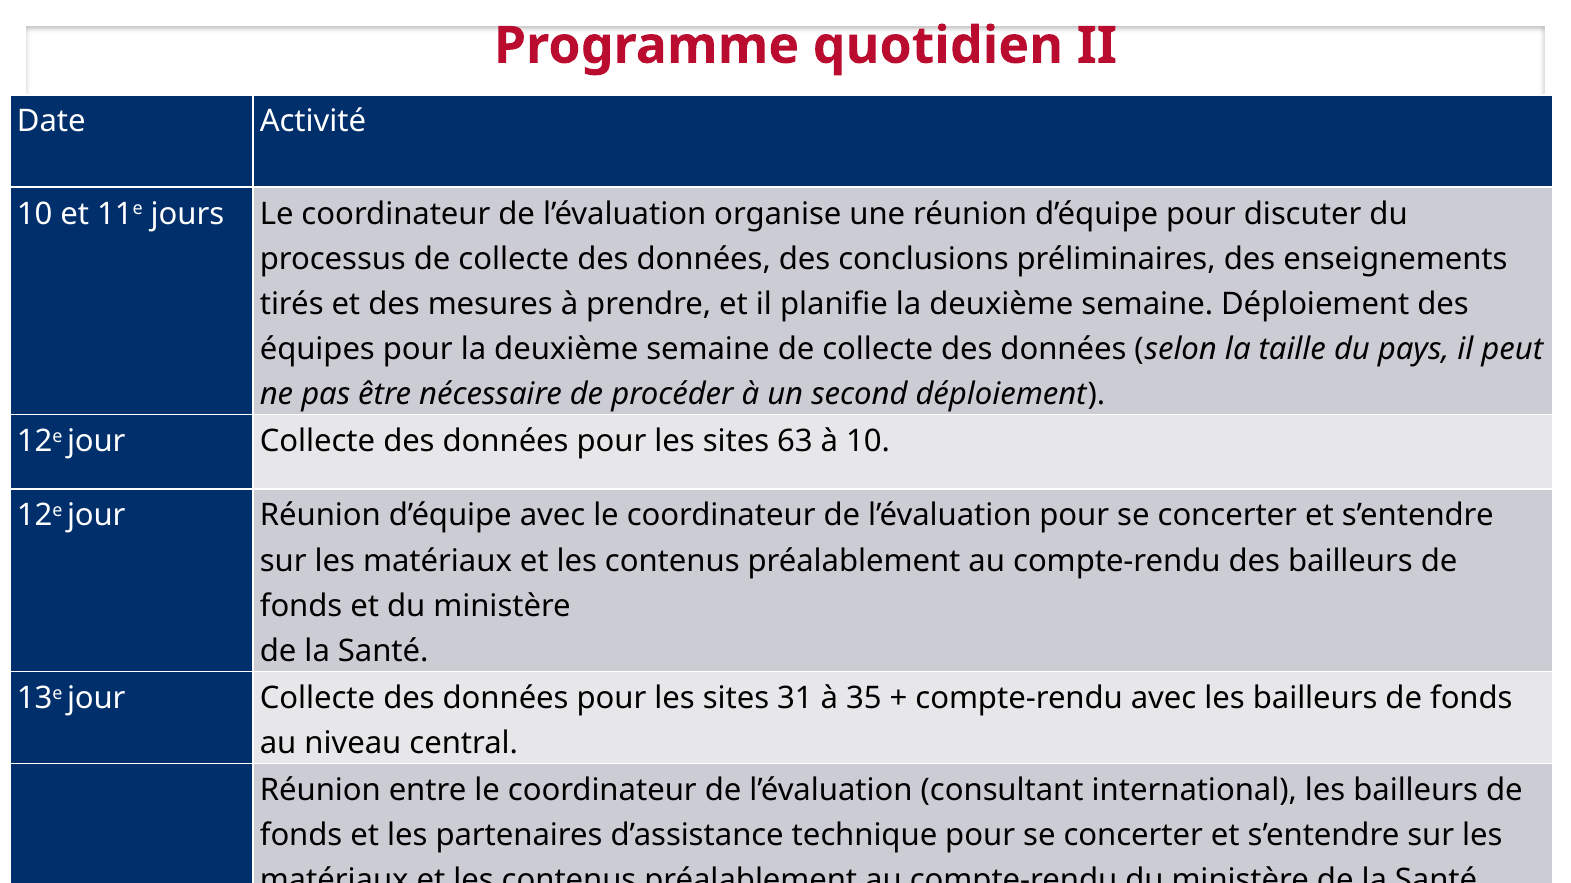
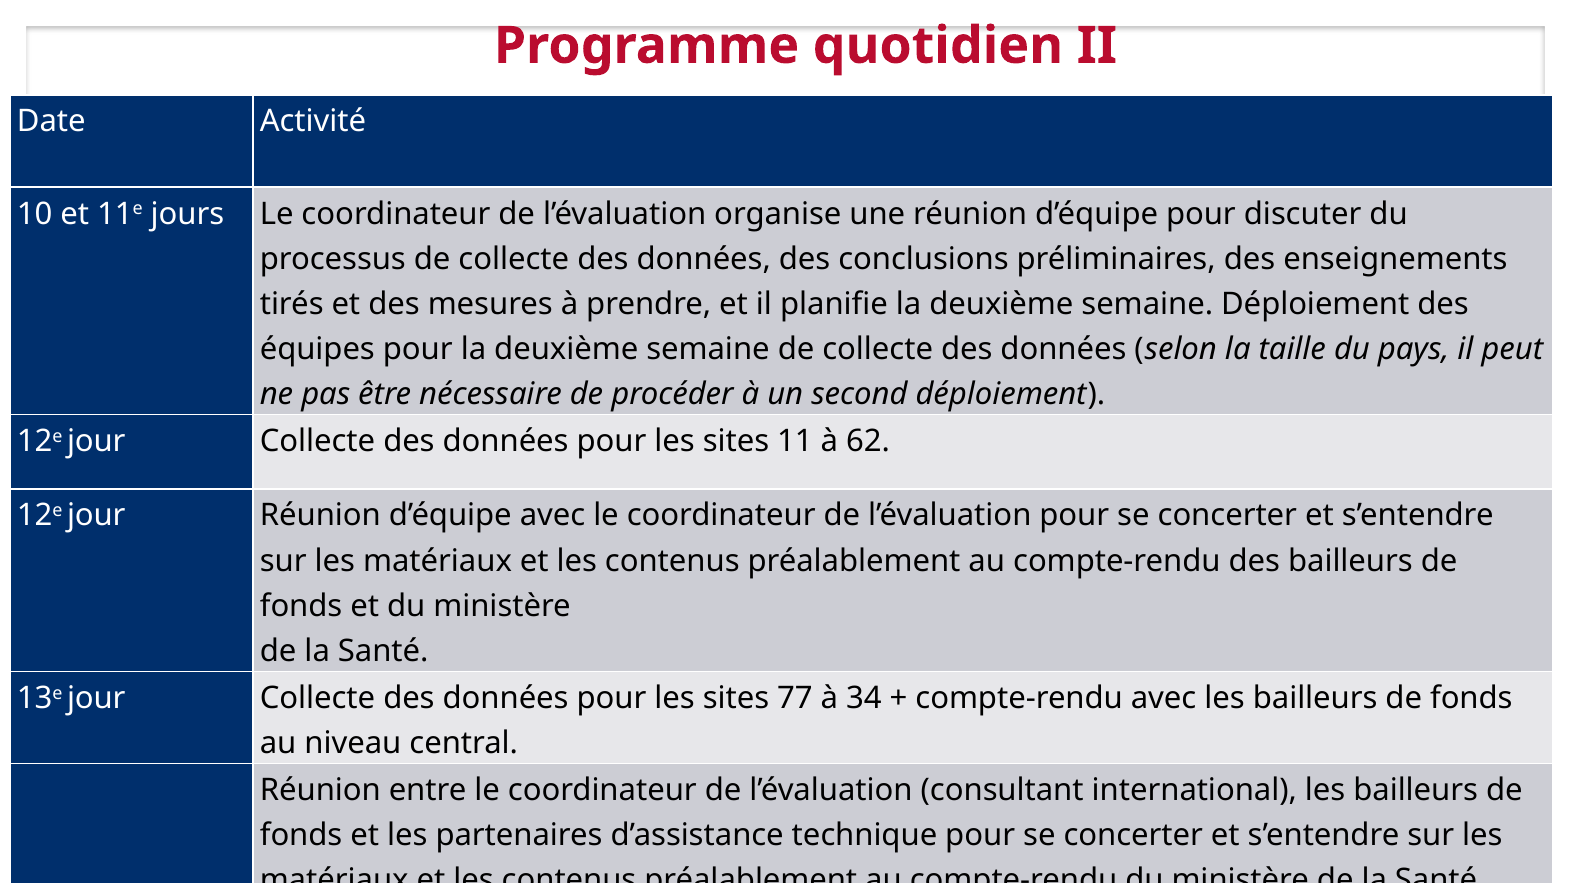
63: 63 -> 11 (795, 442)
à 10: 10 -> 62 (868, 442)
31: 31 -> 77 (795, 699)
35: 35 -> 34 (864, 699)
